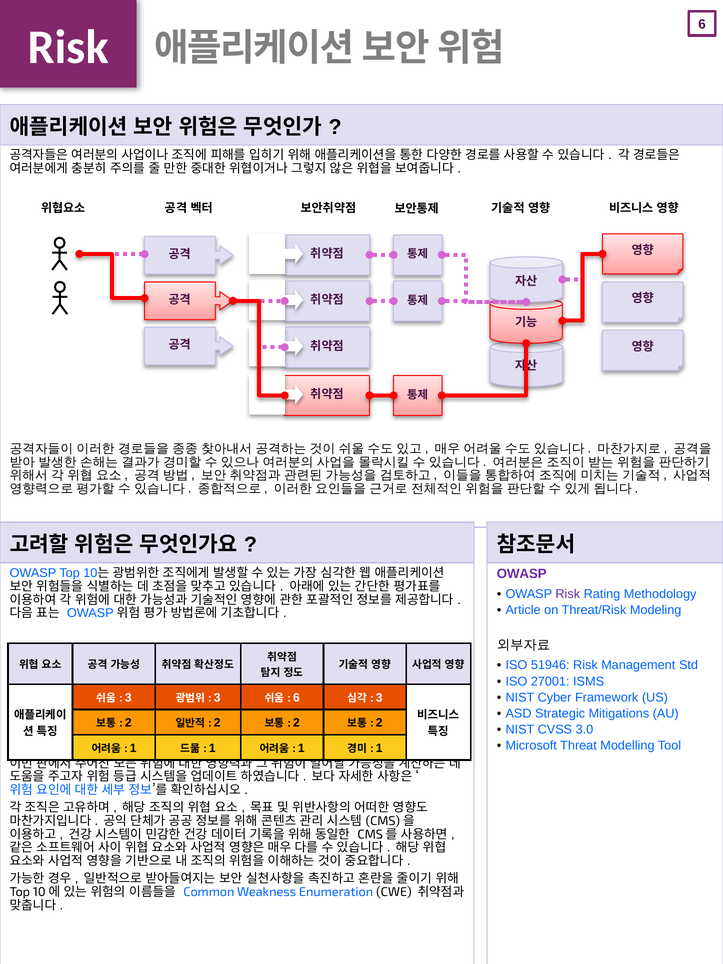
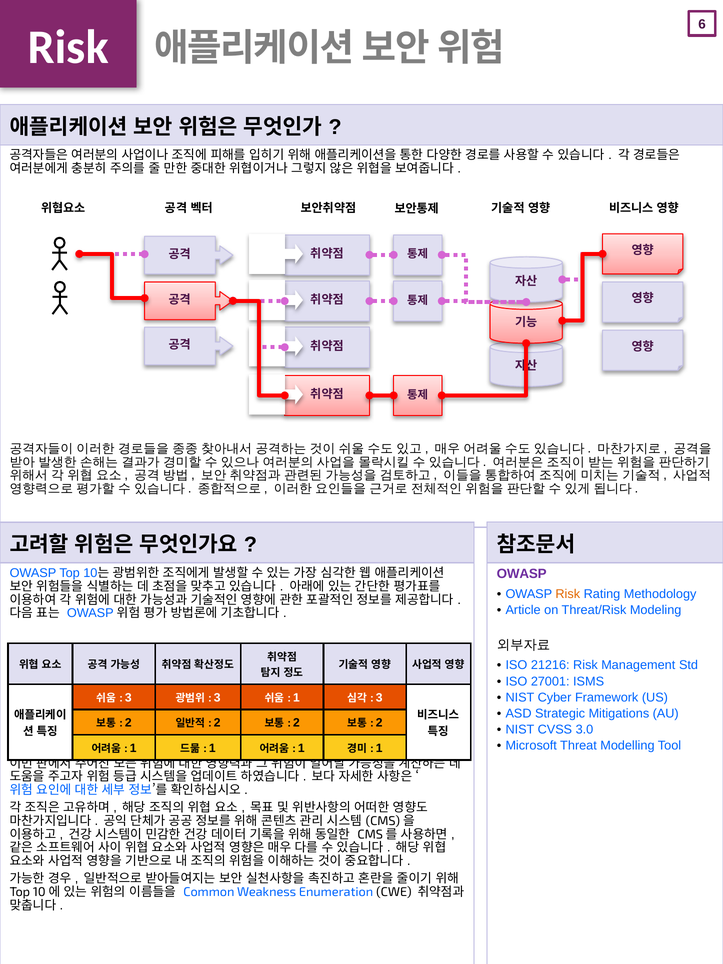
Risk colour: purple -> orange (568, 594)
51946: 51946 -> 21216 (550, 665)
6: 6 -> 1 (296, 698)
